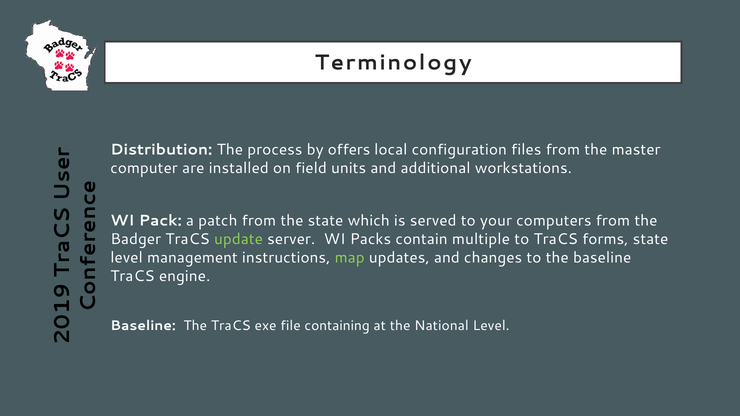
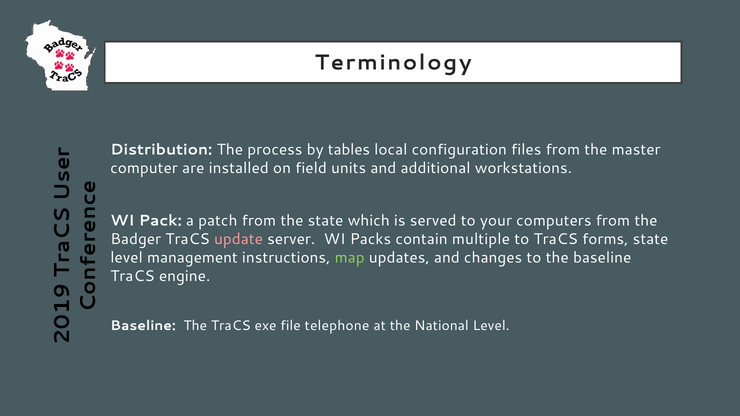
offers: offers -> tables (349, 150)
update colour: light green -> pink (239, 239)
containing: containing -> telephone (337, 326)
